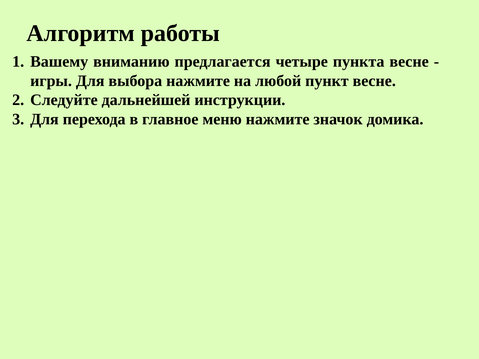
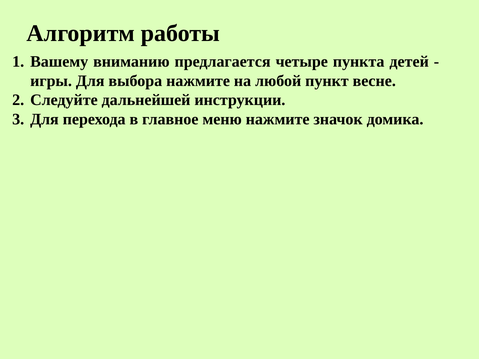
пункта весне: весне -> детей (409, 62)
